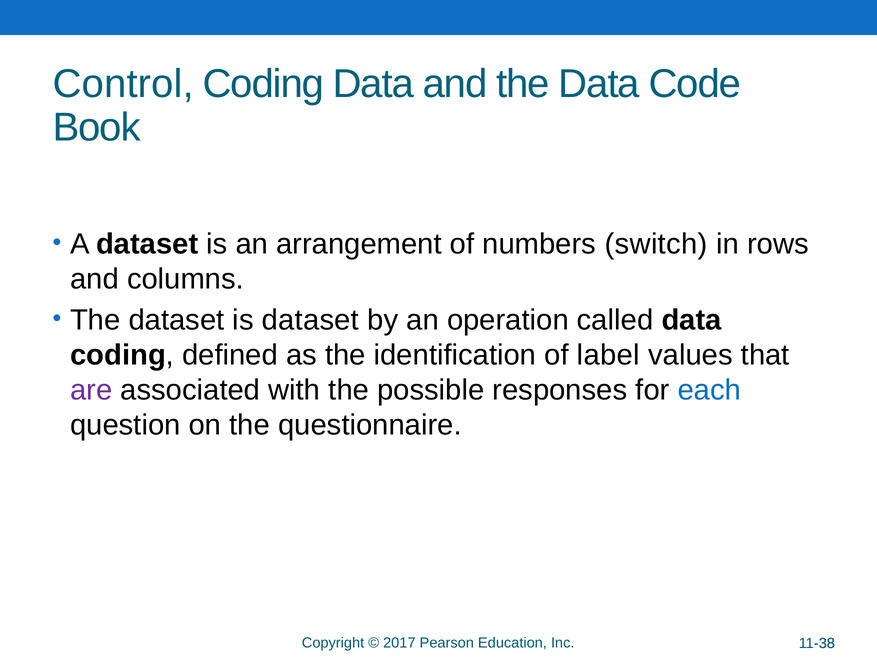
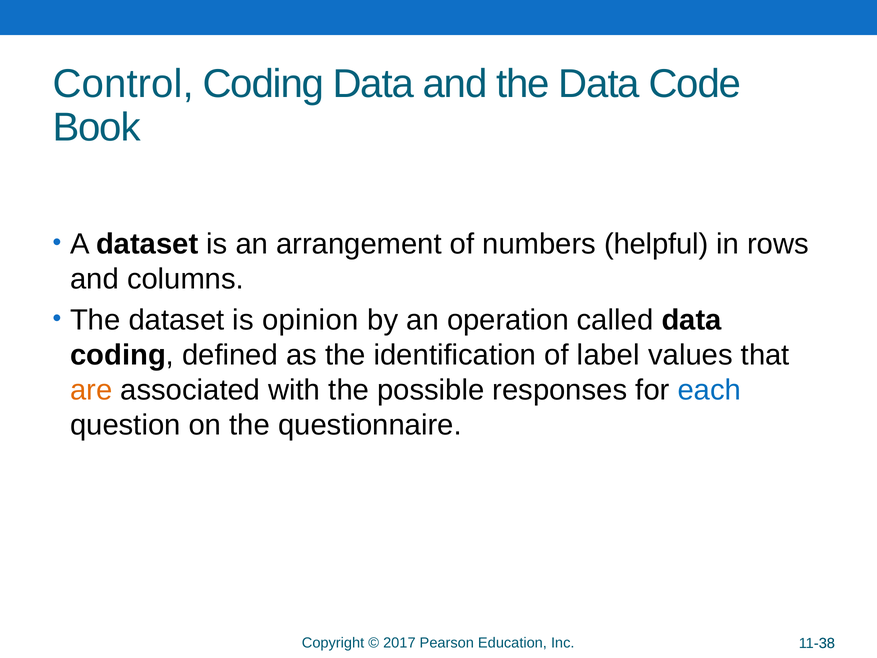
switch: switch -> helpful (656, 244)
is dataset: dataset -> opinion (310, 320)
are colour: purple -> orange (91, 390)
